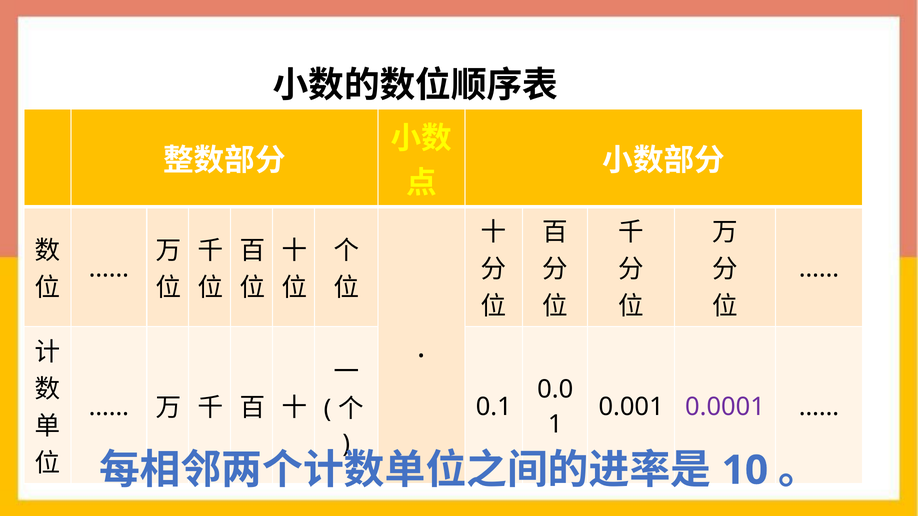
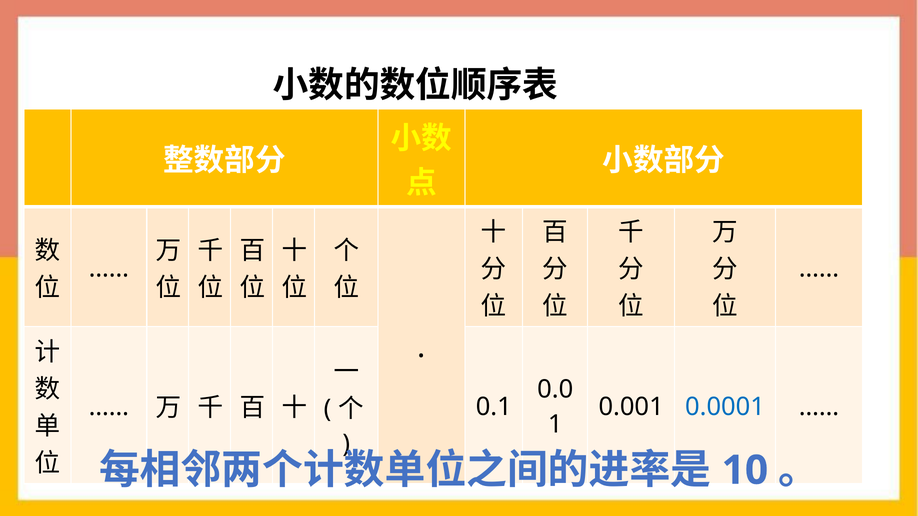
0.0001 colour: purple -> blue (725, 407)
